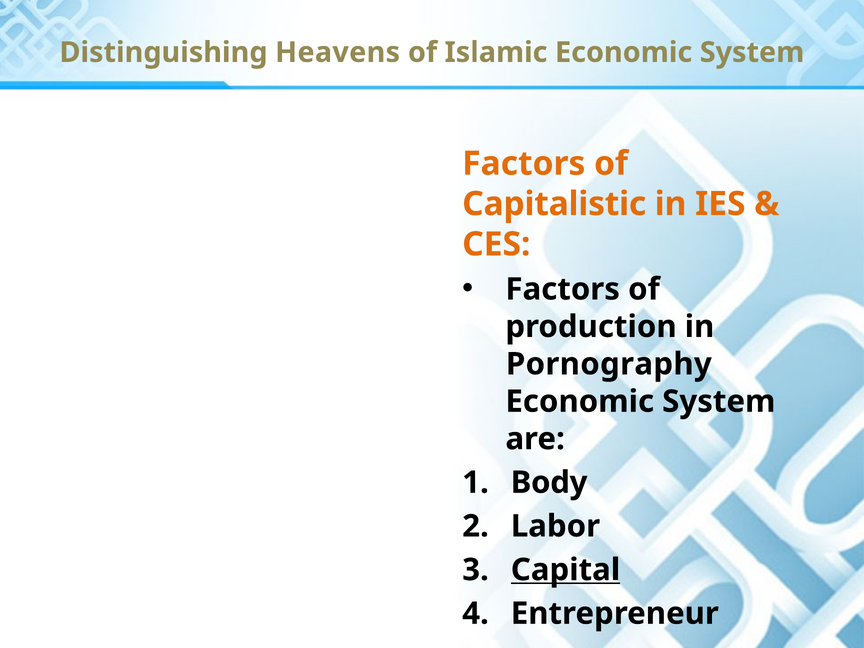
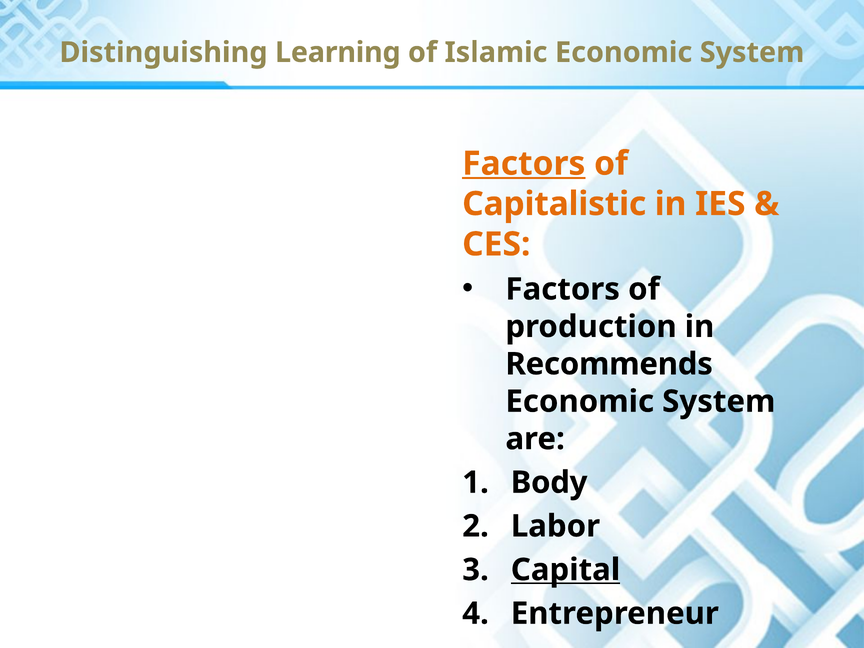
Heavens: Heavens -> Learning (338, 52)
Factors underline: none -> present (524, 164)
Pornography: Pornography -> Recommends (609, 364)
